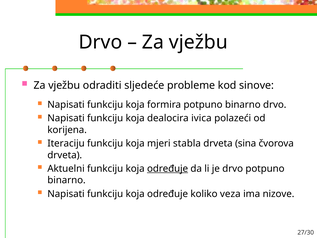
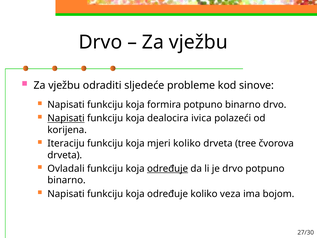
Napisati underline: none -> present (66, 118)
mjeri stabla: stabla -> koliko (187, 143)
sina: sina -> tree (246, 143)
Aktuelni: Aktuelni -> Ovladali (66, 168)
nizove: nizove -> bojom (278, 194)
